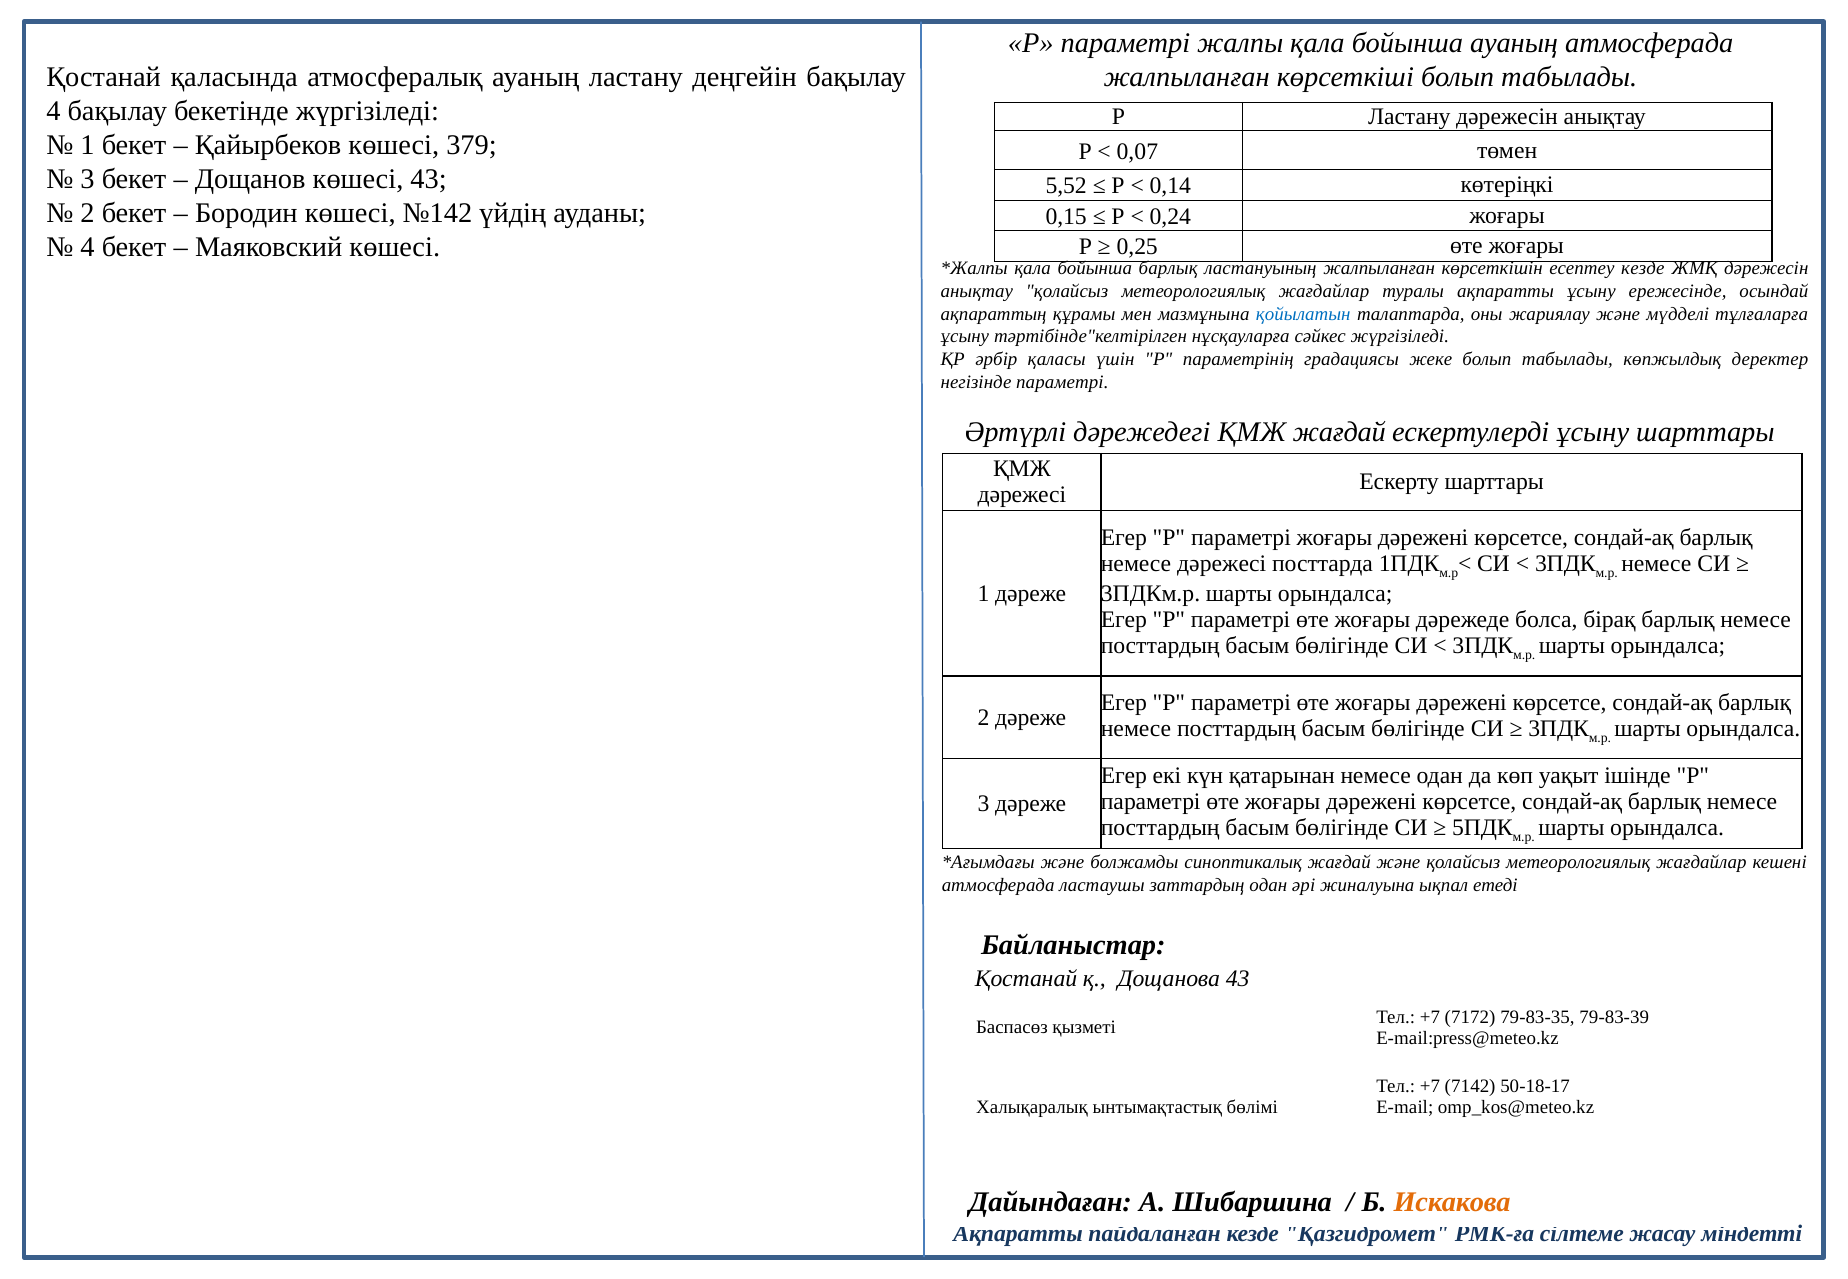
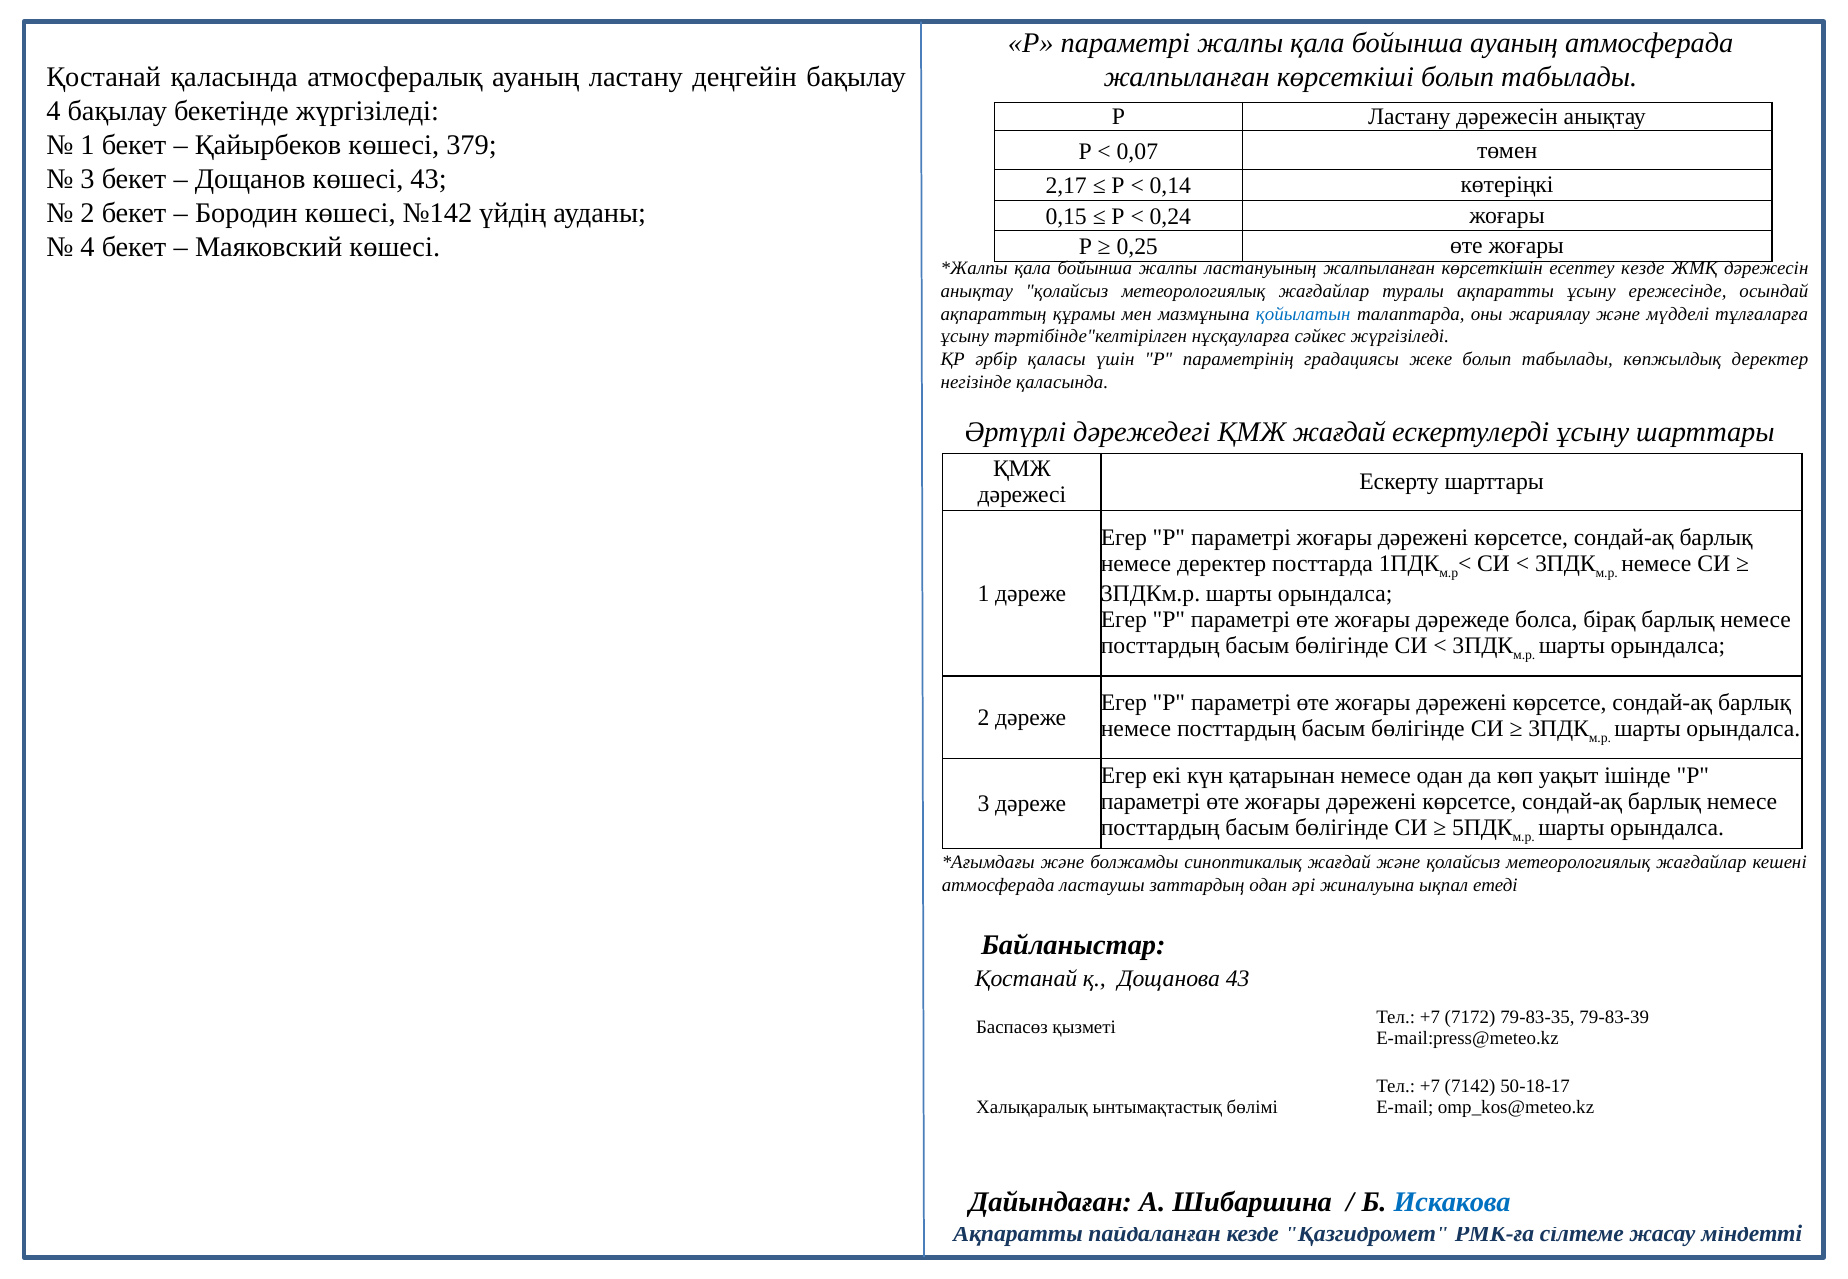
5,52: 5,52 -> 2,17 (1066, 186)
бойынша барлық: барлық -> жалпы (1168, 269)
негізінде параметрі: параметрі -> қаласында (1062, 382)
немесе дәрежесі: дәрежесі -> деректер (1222, 564)
Искакова colour: orange -> blue (1452, 1203)
